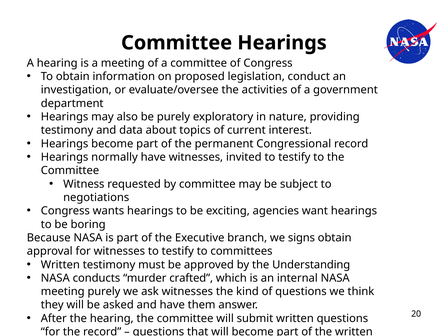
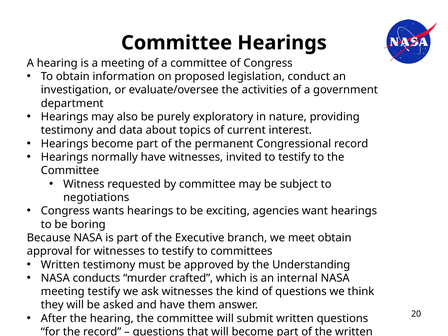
signs: signs -> meet (301, 238)
meeting purely: purely -> testify (104, 292)
